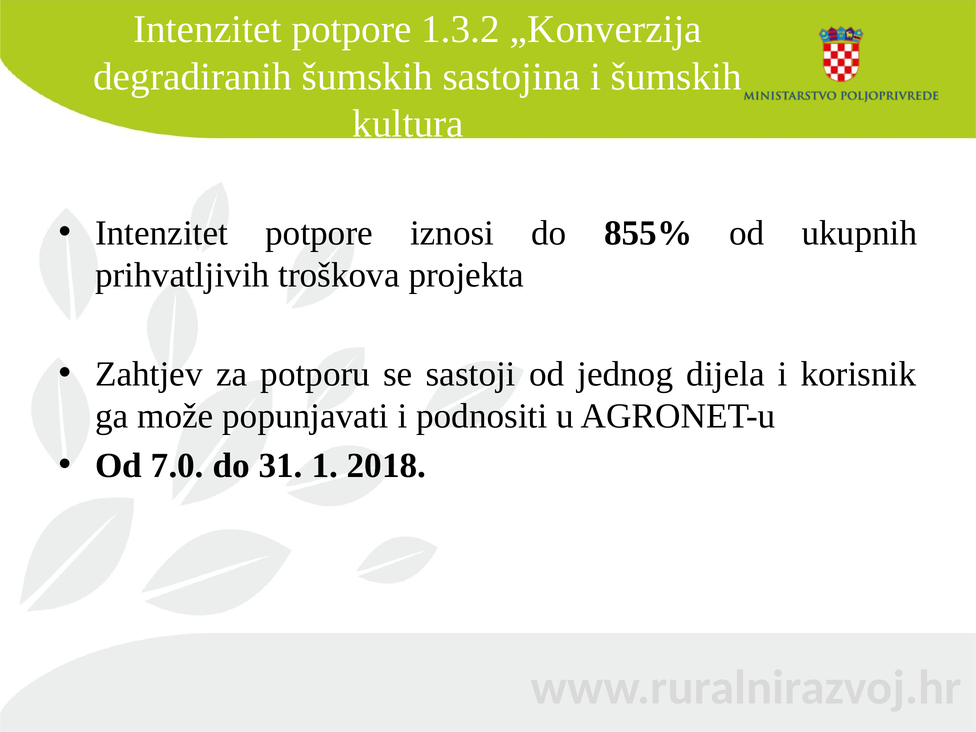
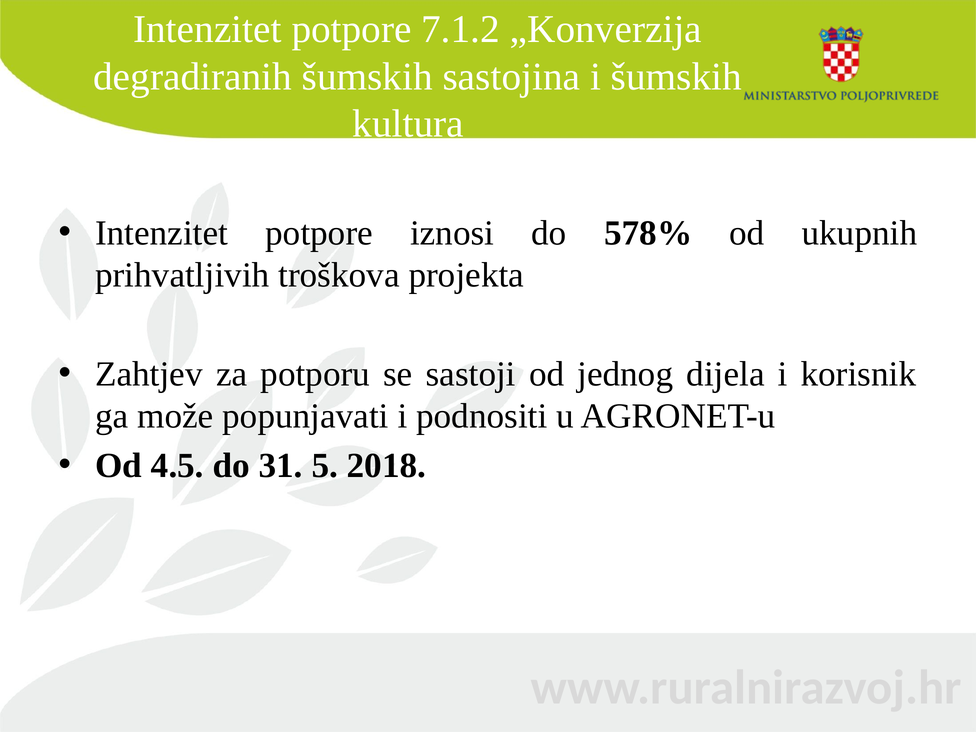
1.3.2: 1.3.2 -> 7.1.2 (461, 29)
855%: 855% -> 578% (648, 233)
7.0: 7.0 -> 4.5 (177, 466)
1: 1 -> 5 (325, 466)
